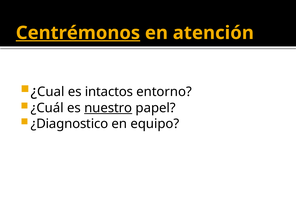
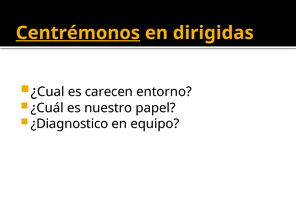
atención: atención -> dirigidas (213, 33)
intactos: intactos -> carecen (109, 92)
nuestro underline: present -> none (108, 108)
